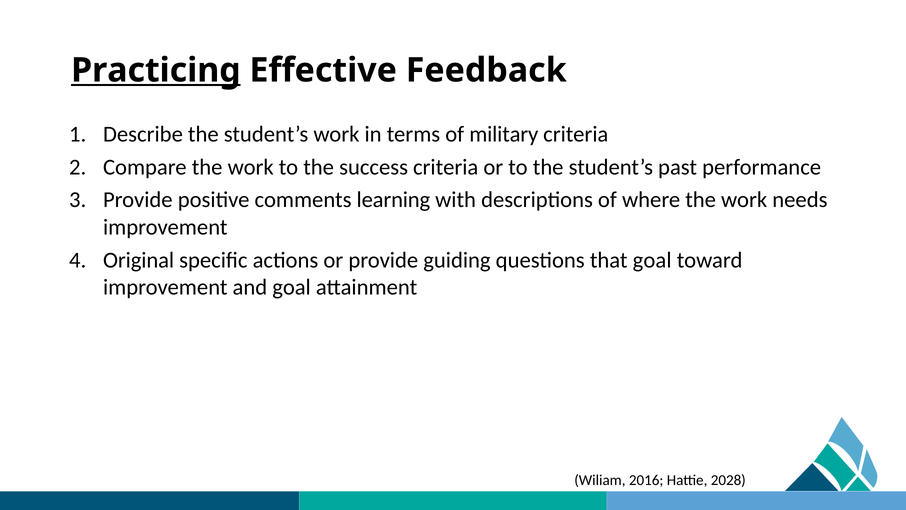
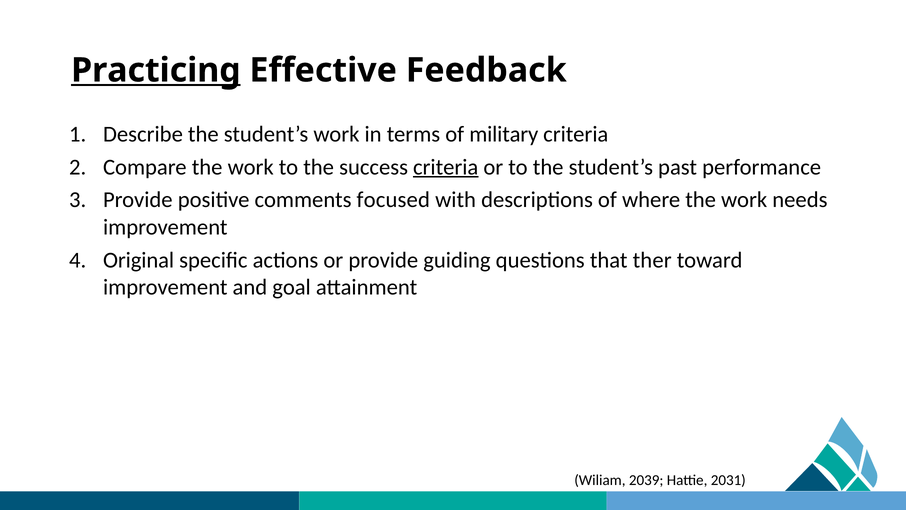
criteria underline: none -> present (446, 167)
learning: learning -> focused (393, 200)
that goal: goal -> ther (652, 260)
2016: 2016 -> 2039 (646, 480)
2028: 2028 -> 2031 (728, 480)
